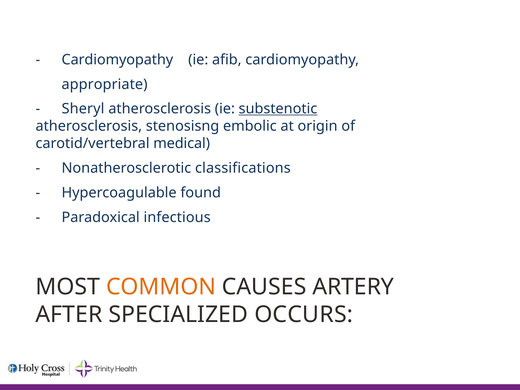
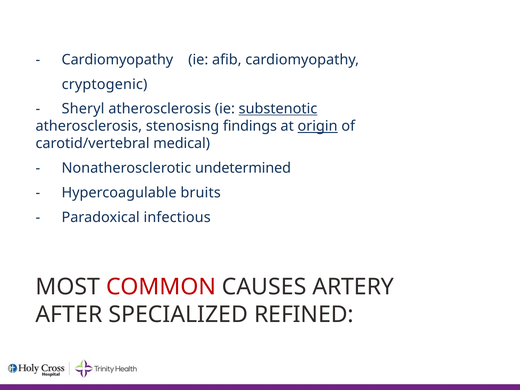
appropriate: appropriate -> cryptogenic (105, 84)
embolic: embolic -> findings (250, 126)
origin underline: none -> present (318, 126)
classifications: classifications -> undetermined (243, 168)
found: found -> bruits (201, 193)
COMMON colour: orange -> red (161, 287)
OCCURS: OCCURS -> REFINED (304, 314)
